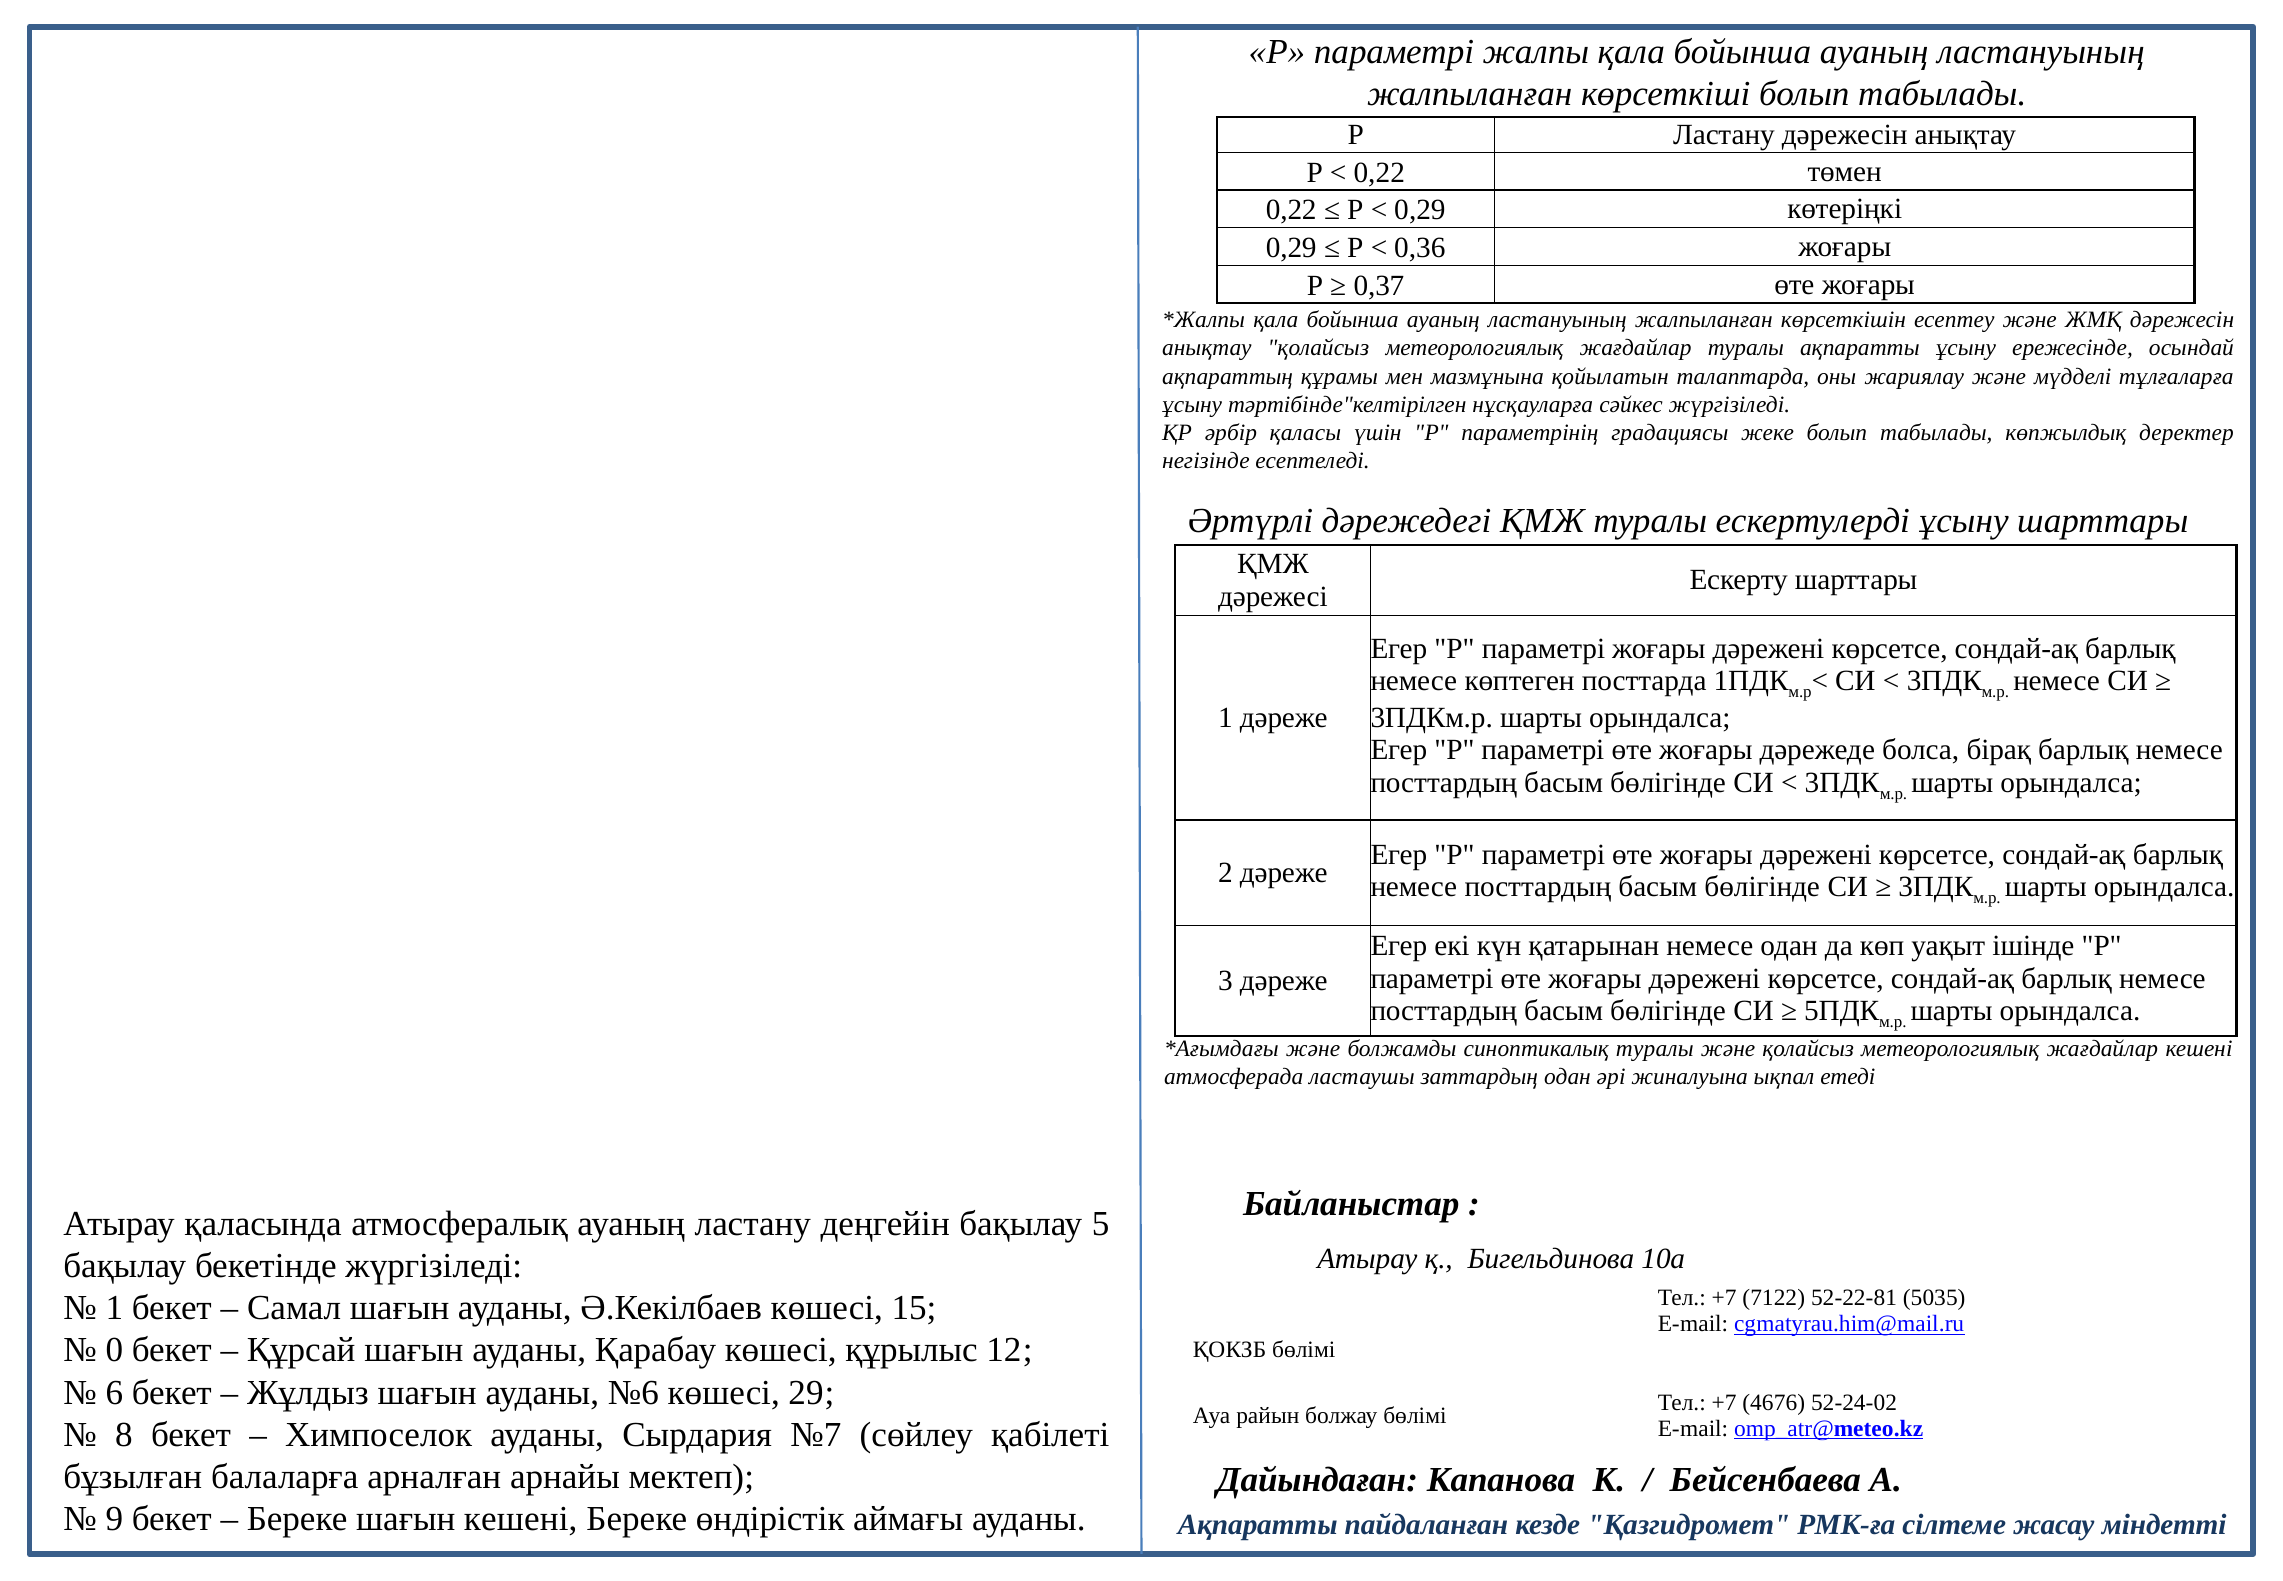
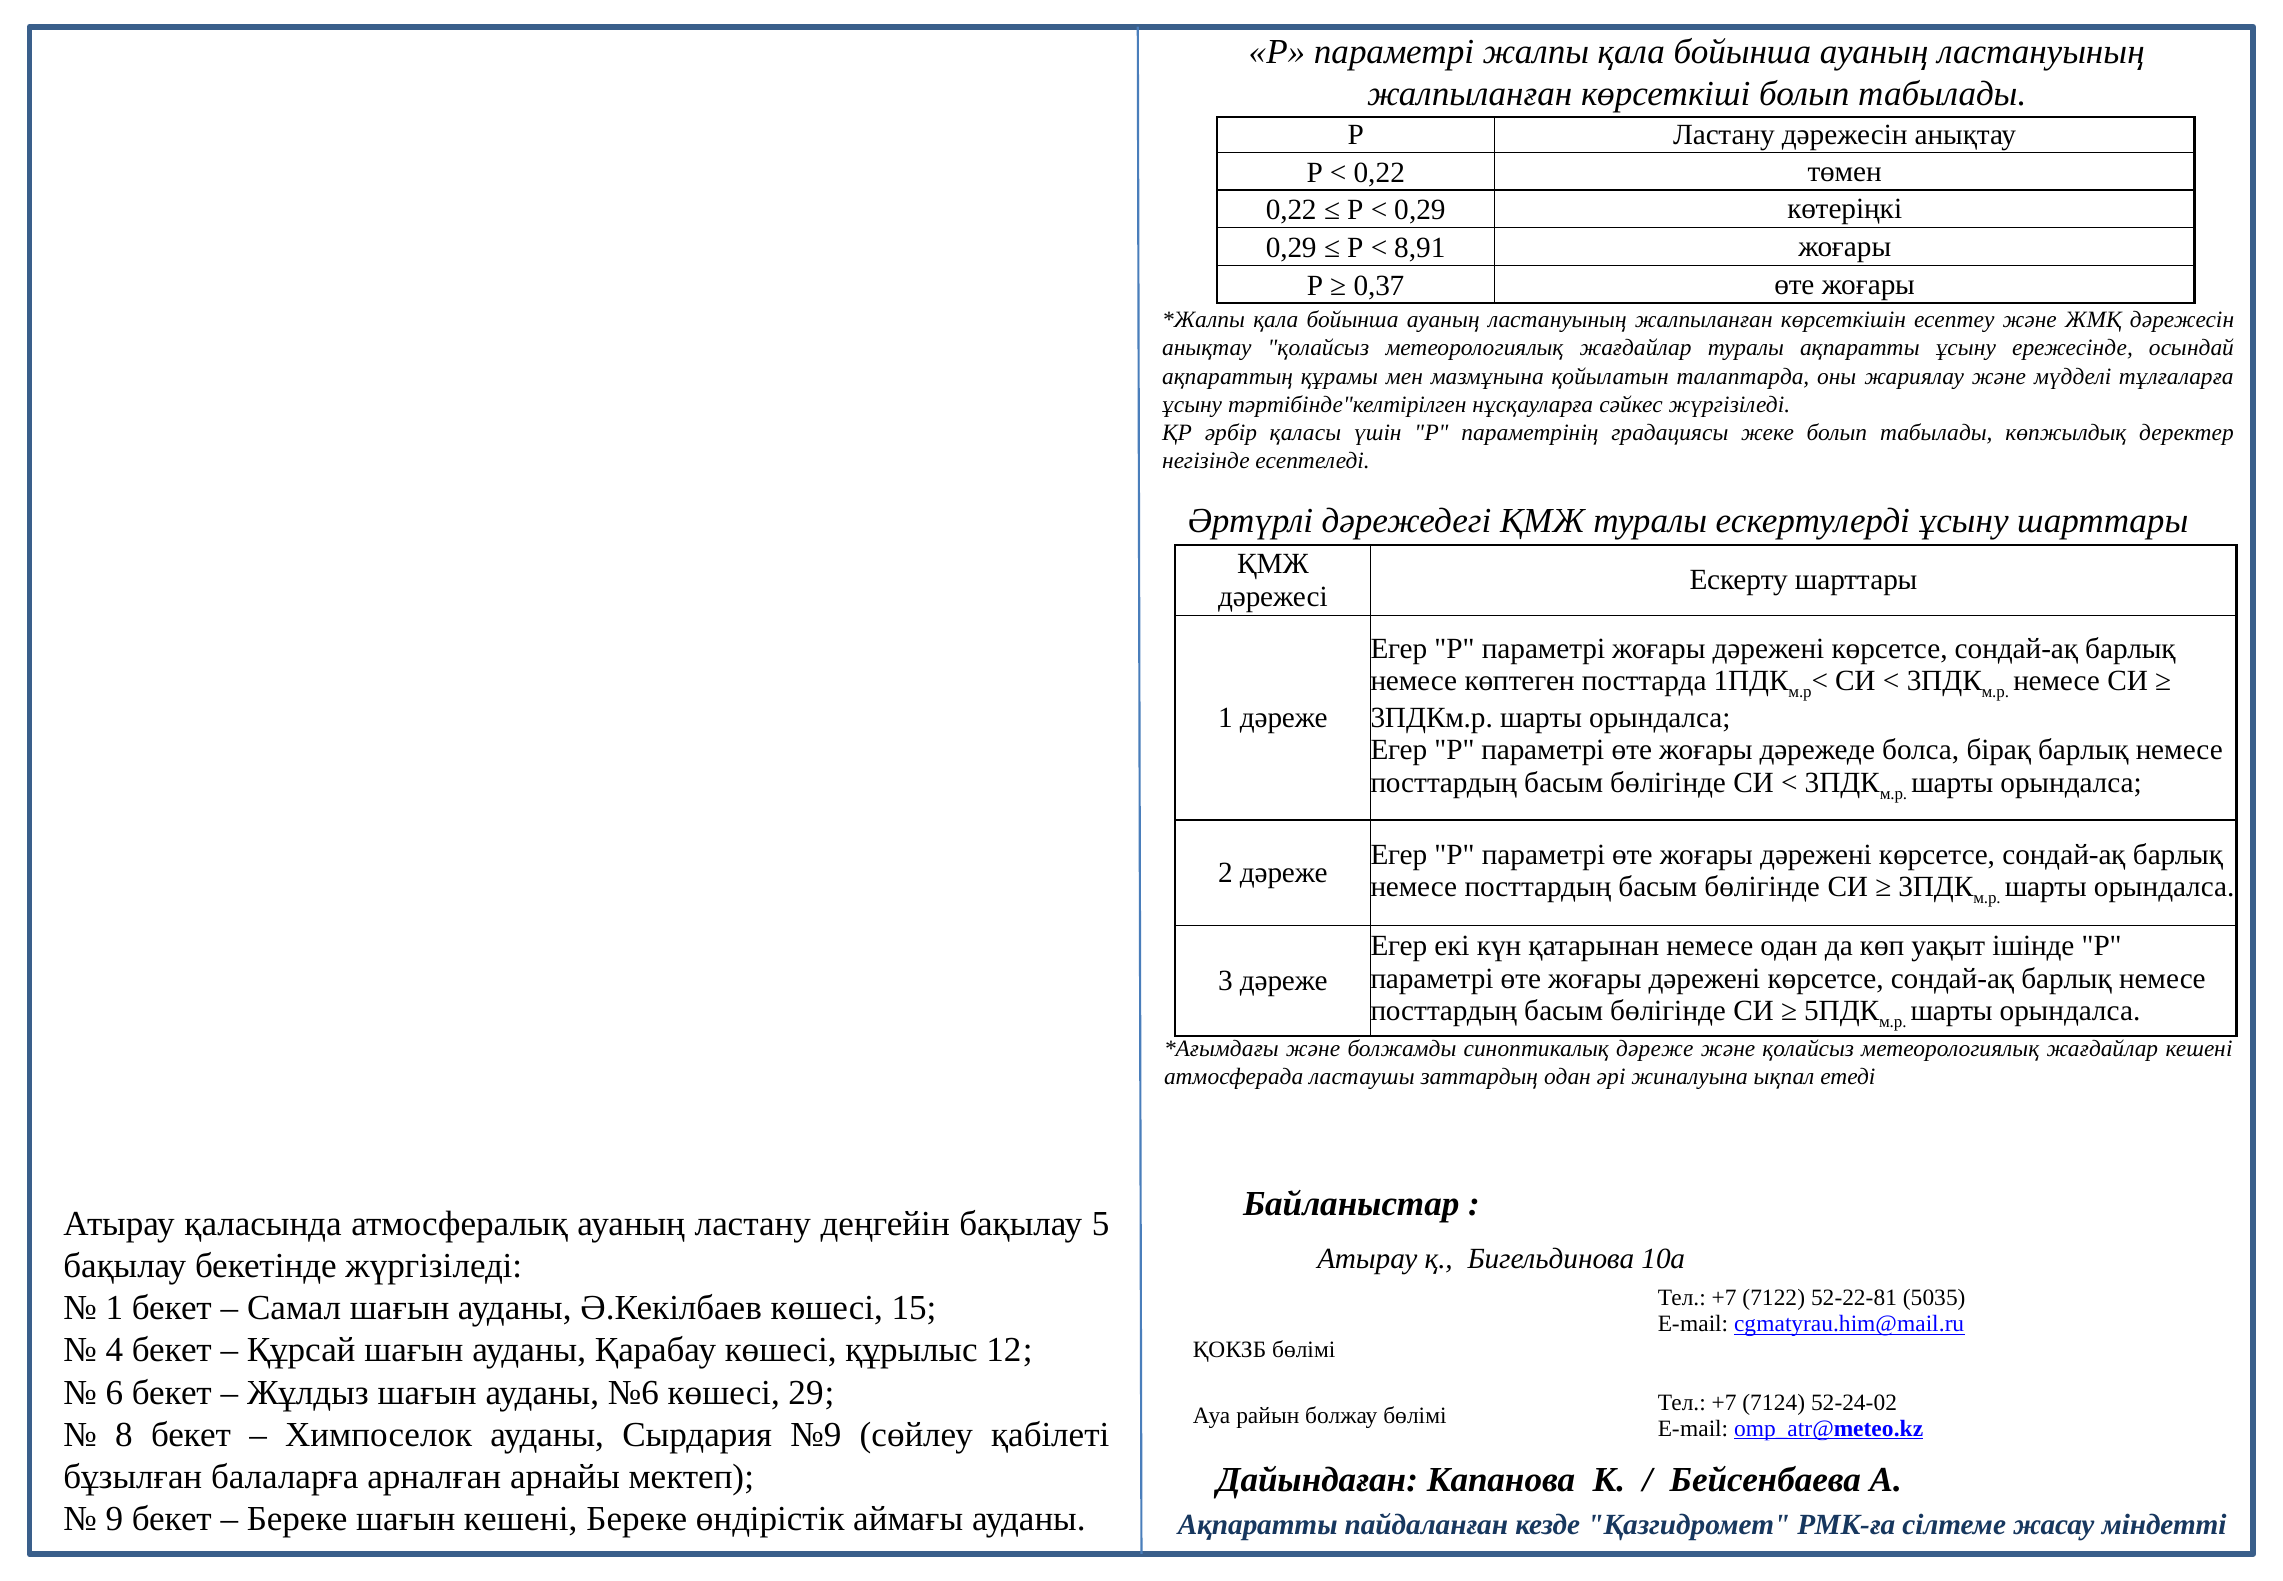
0,36: 0,36 -> 8,91 (1420, 248)
синоптикалық туралы: туралы -> дәреже (1655, 1048)
0: 0 -> 4 (114, 1350)
4676: 4676 -> 7124 (1774, 1402)
№7: №7 -> №9 (816, 1434)
